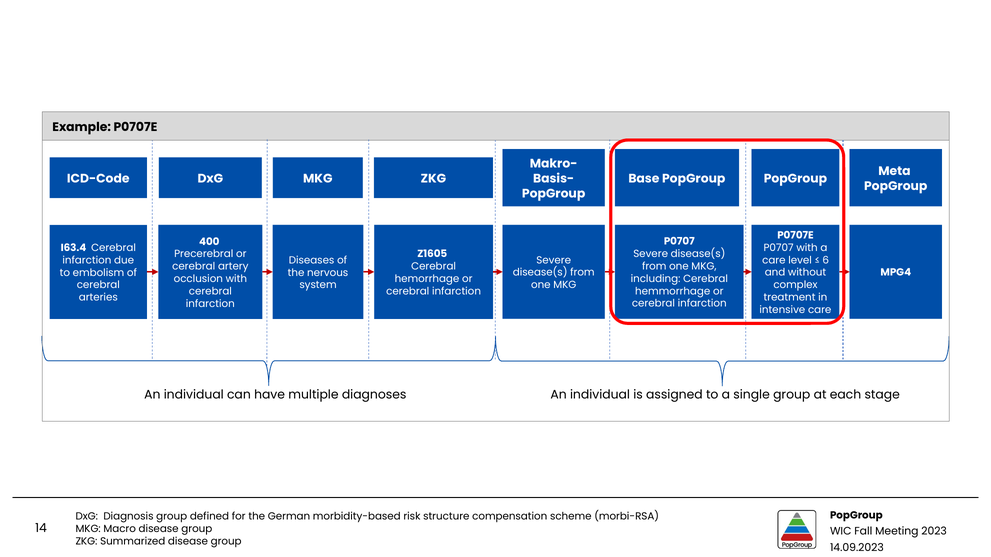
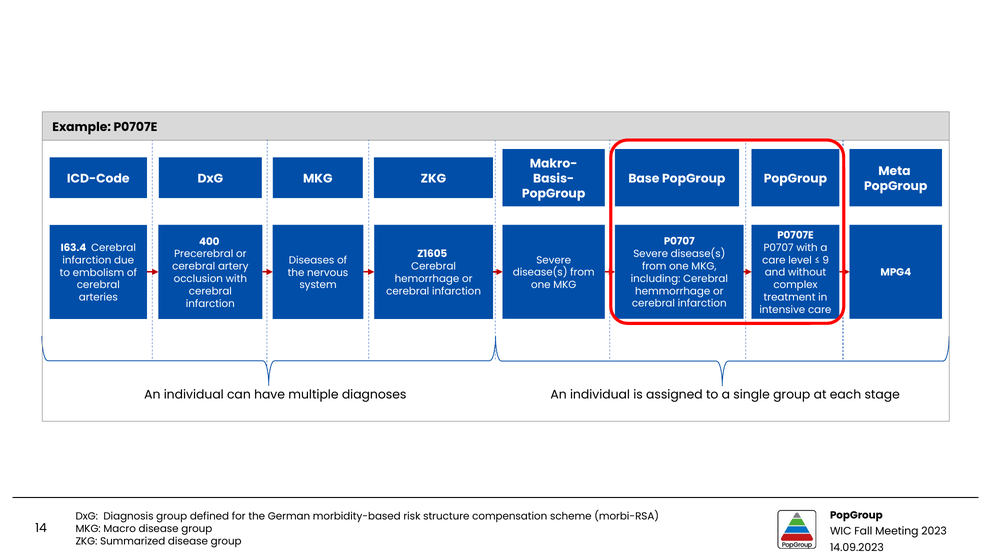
6: 6 -> 9 (826, 260)
